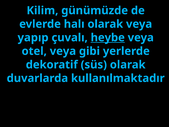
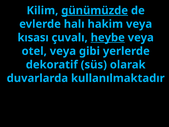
günümüzde underline: none -> present (95, 10)
halı olarak: olarak -> hakim (105, 24)
yapıp: yapıp -> kısası (33, 38)
